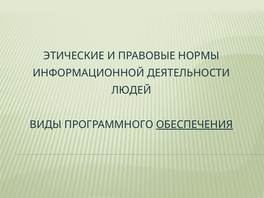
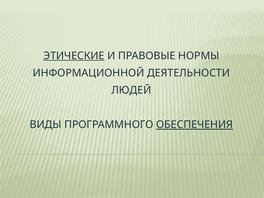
ЭТИЧЕСКИЕ underline: none -> present (74, 56)
